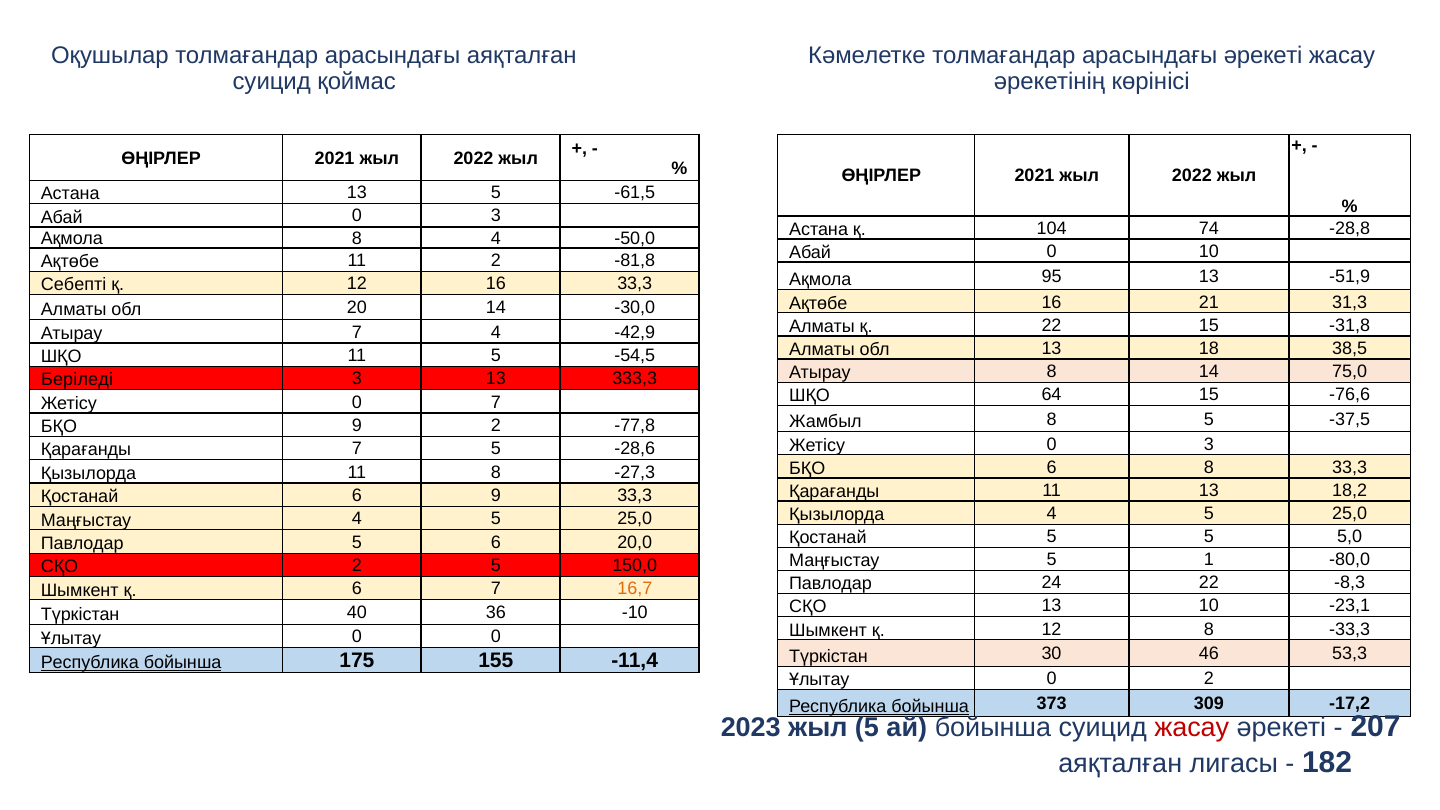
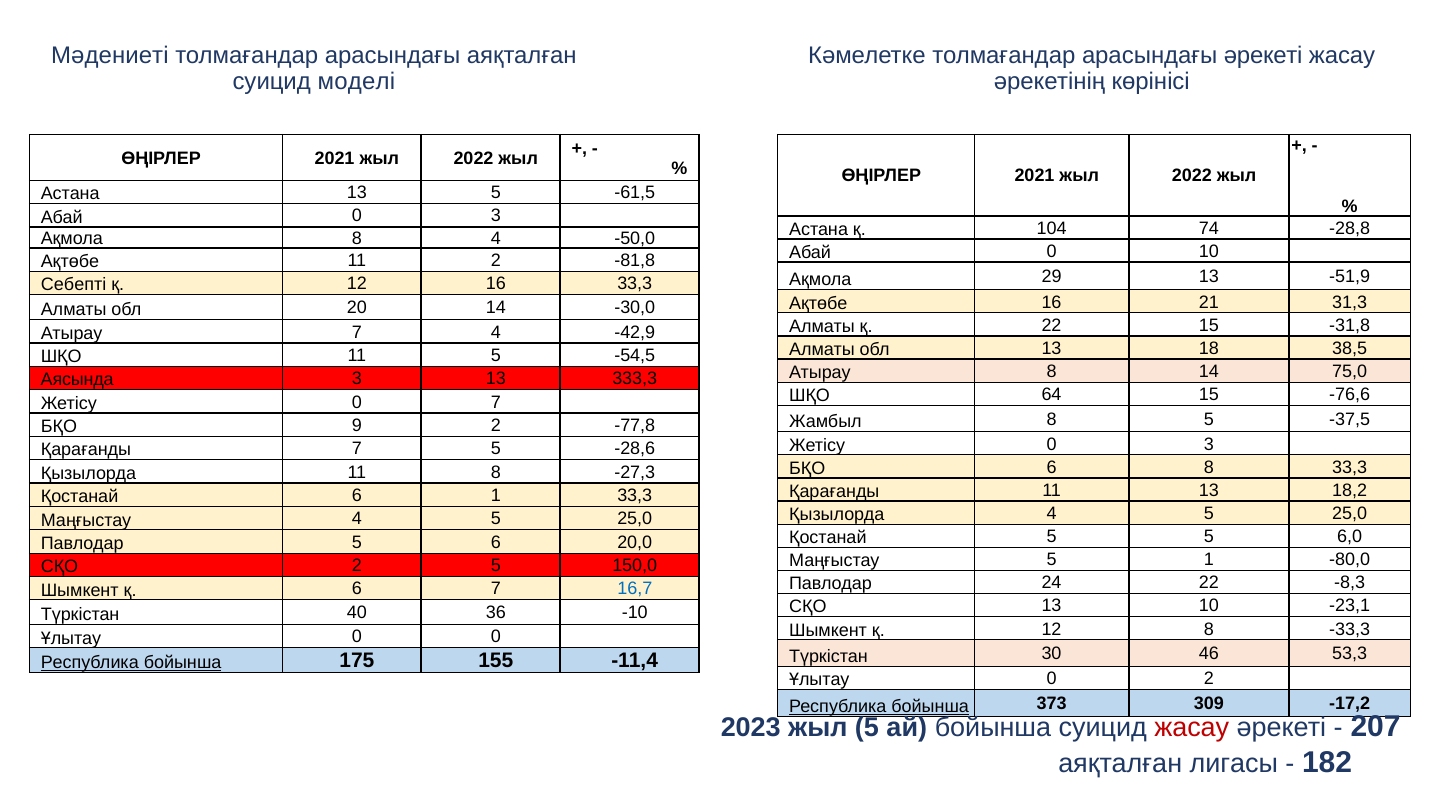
Оқушылар: Оқушылар -> Мәдениеті (110, 56)
қоймас: қоймас -> моделі (356, 82)
95: 95 -> 29 (1052, 277)
Беріледі: Беріледі -> Аясында (77, 380)
6 9: 9 -> 1 (496, 495)
5,0: 5,0 -> 6,0 (1350, 537)
16,7 colour: orange -> blue (635, 589)
